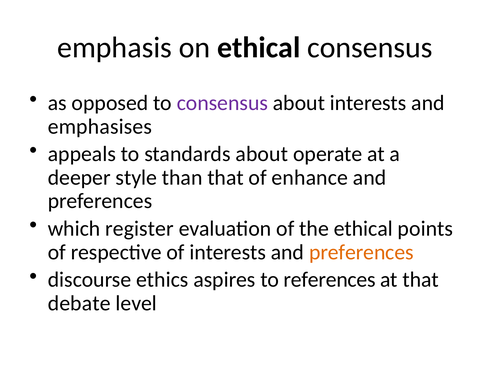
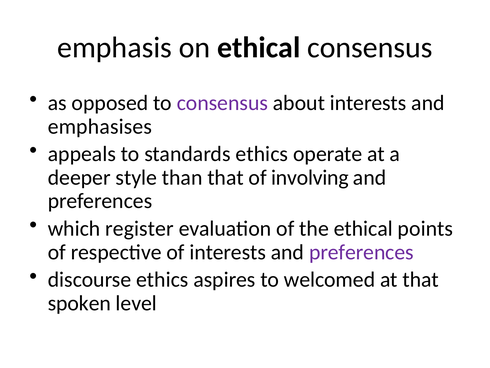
standards about: about -> ethics (262, 154)
enhance: enhance -> involving (310, 177)
preferences colour: orange -> purple (361, 252)
references: references -> welcomed (330, 279)
debate: debate -> spoken (79, 303)
